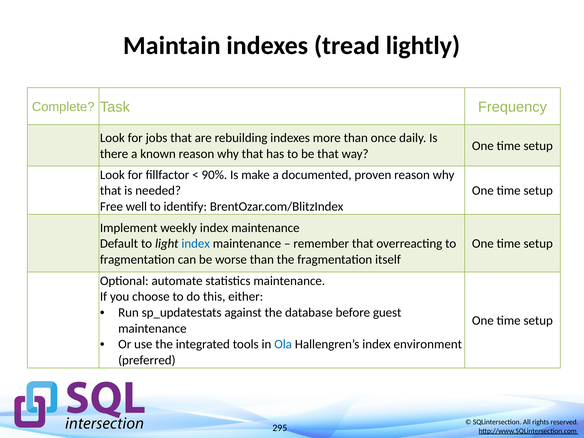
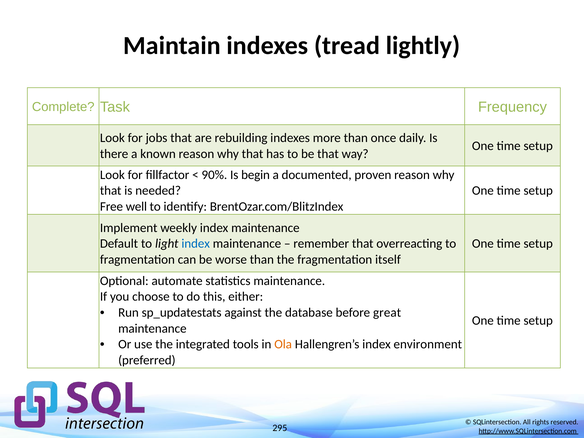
make: make -> begin (256, 175)
guest: guest -> great (387, 313)
Ola colour: blue -> orange (283, 344)
